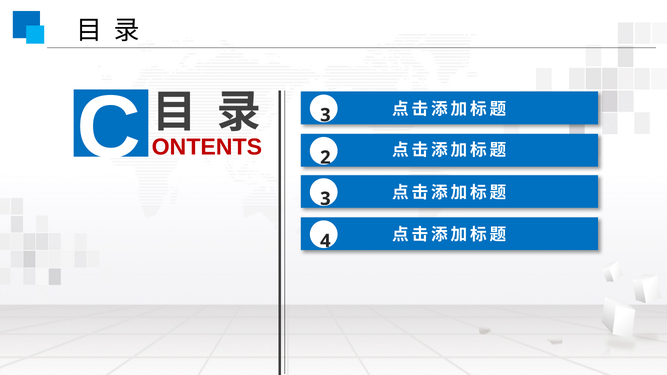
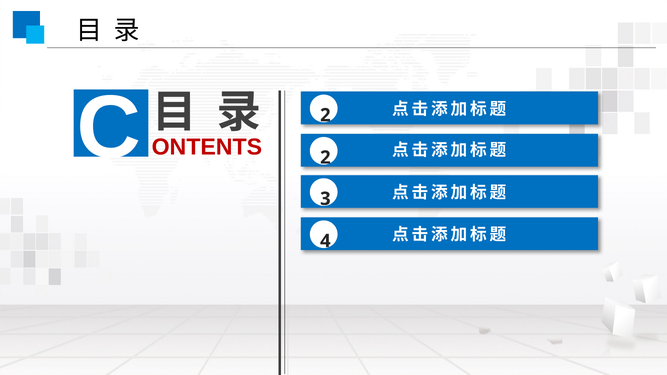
C 3: 3 -> 2 (325, 115)
